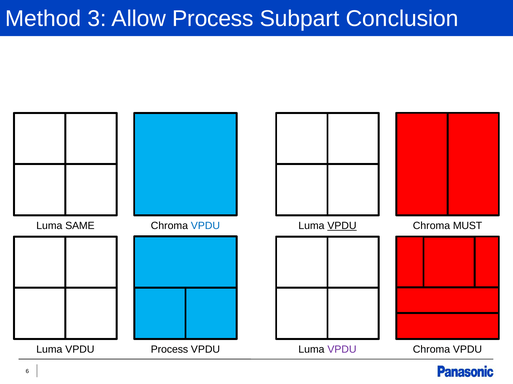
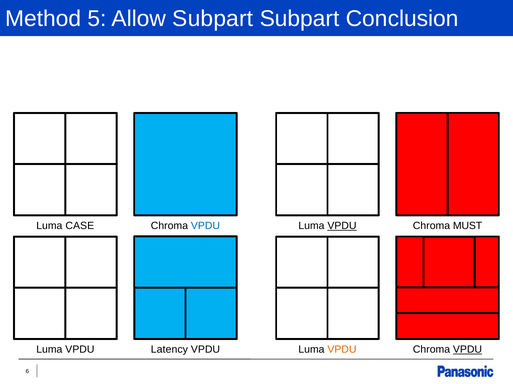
3: 3 -> 5 (97, 19)
Allow Process: Process -> Subpart (213, 19)
SAME: SAME -> CASE (80, 226)
VPDU Process: Process -> Latency (169, 350)
VPDU colour: purple -> orange (342, 350)
VPDU underline: none -> present (468, 350)
